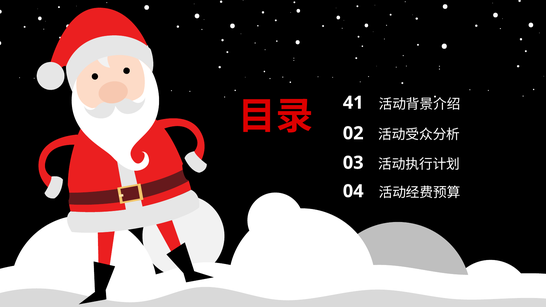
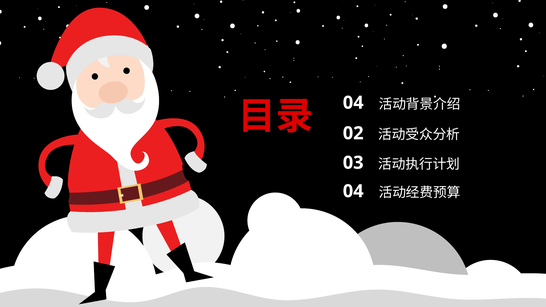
41: 41 -> 04 (353, 103)
